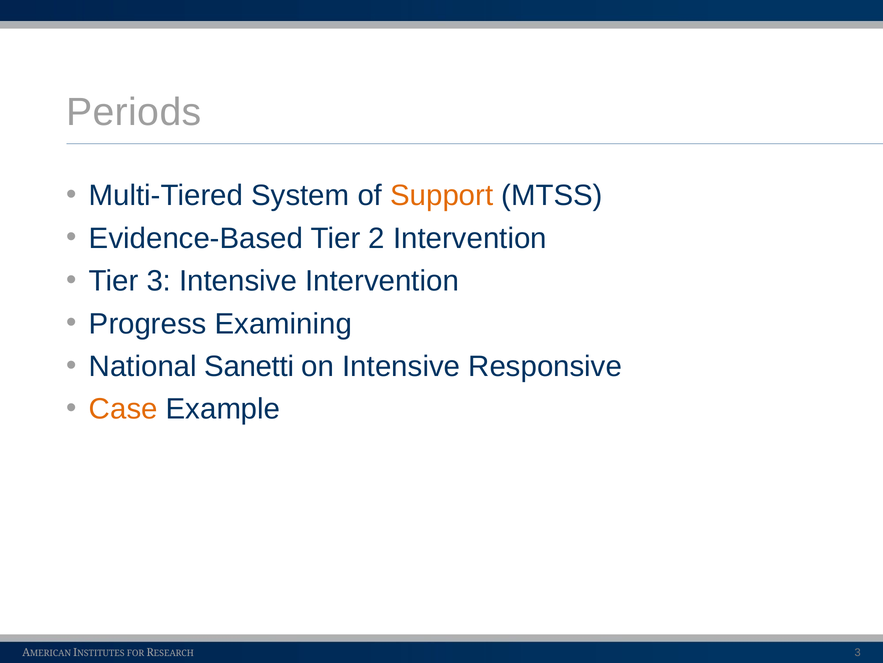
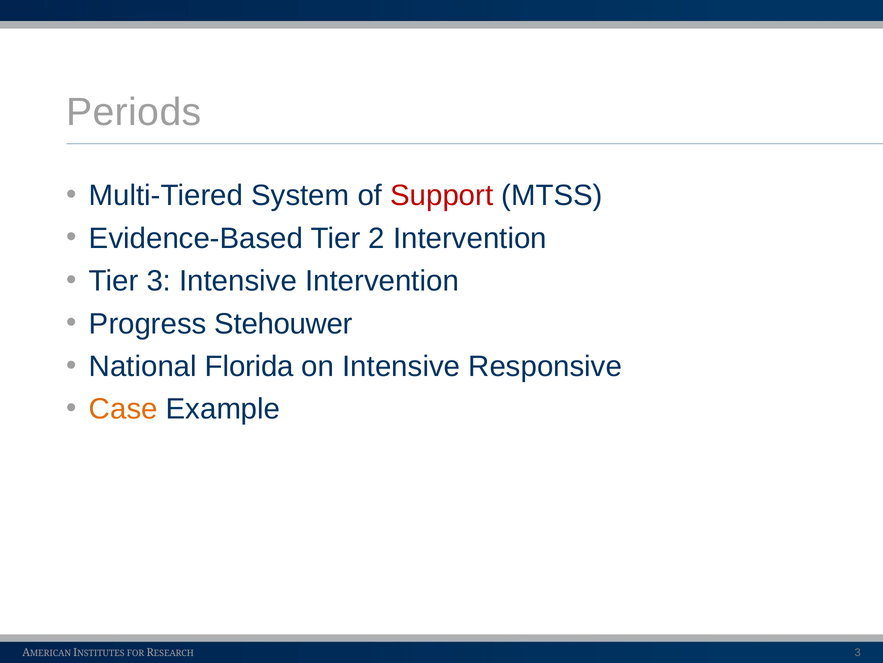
Support colour: orange -> red (442, 195)
Examining: Examining -> Stehouwer (284, 323)
Sanetti: Sanetti -> Florida (249, 366)
